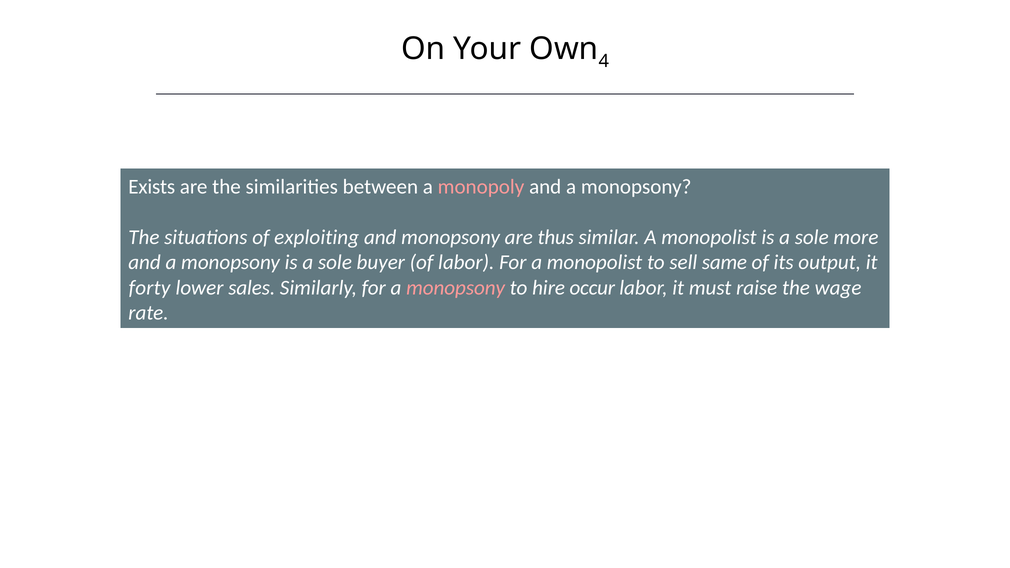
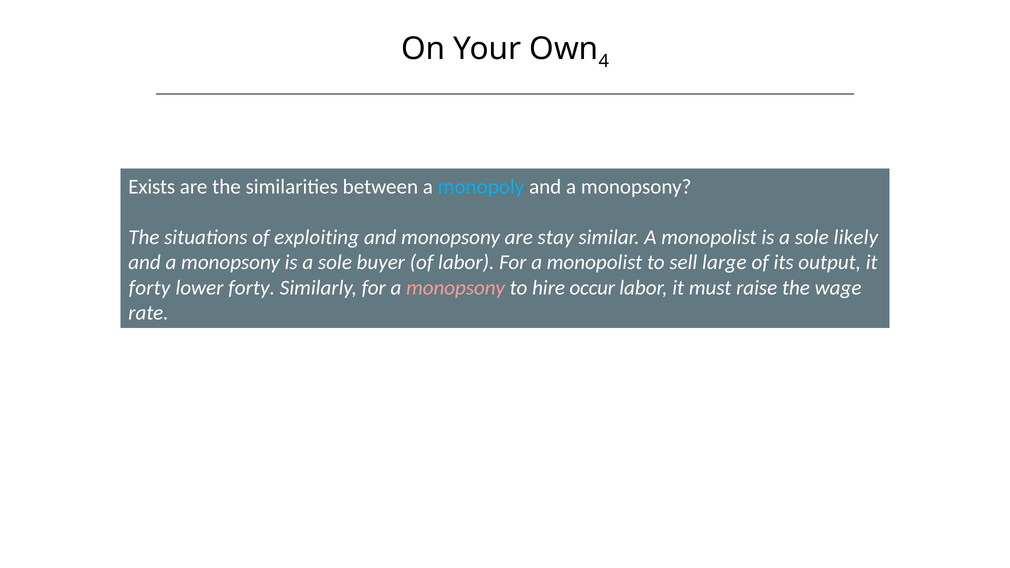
monopoly colour: pink -> light blue (481, 187)
thus: thus -> stay (556, 237)
more: more -> likely (856, 237)
same: same -> large (724, 262)
lower sales: sales -> forty (252, 288)
